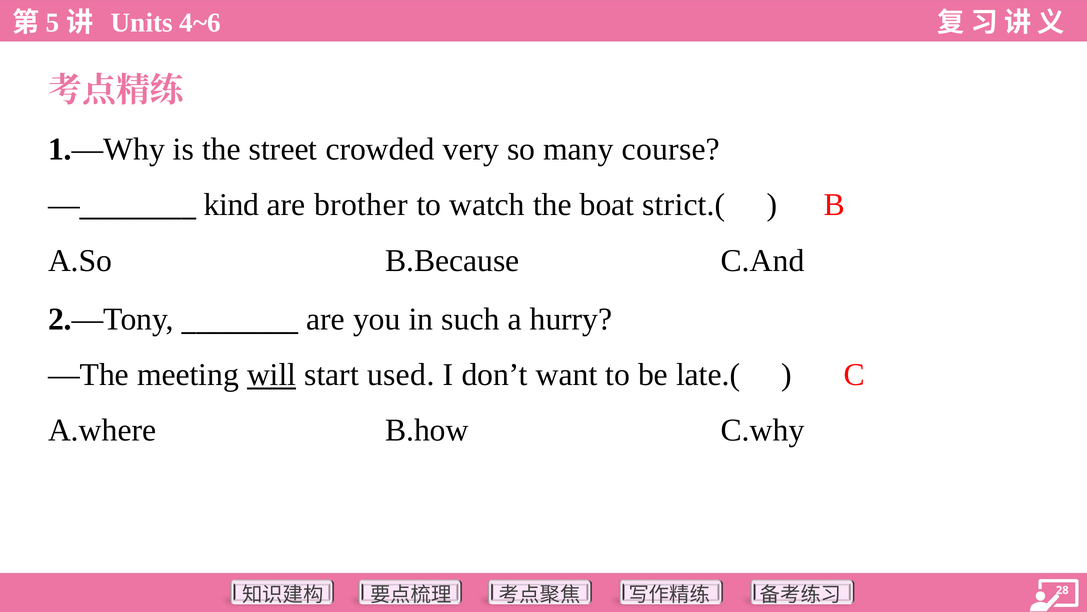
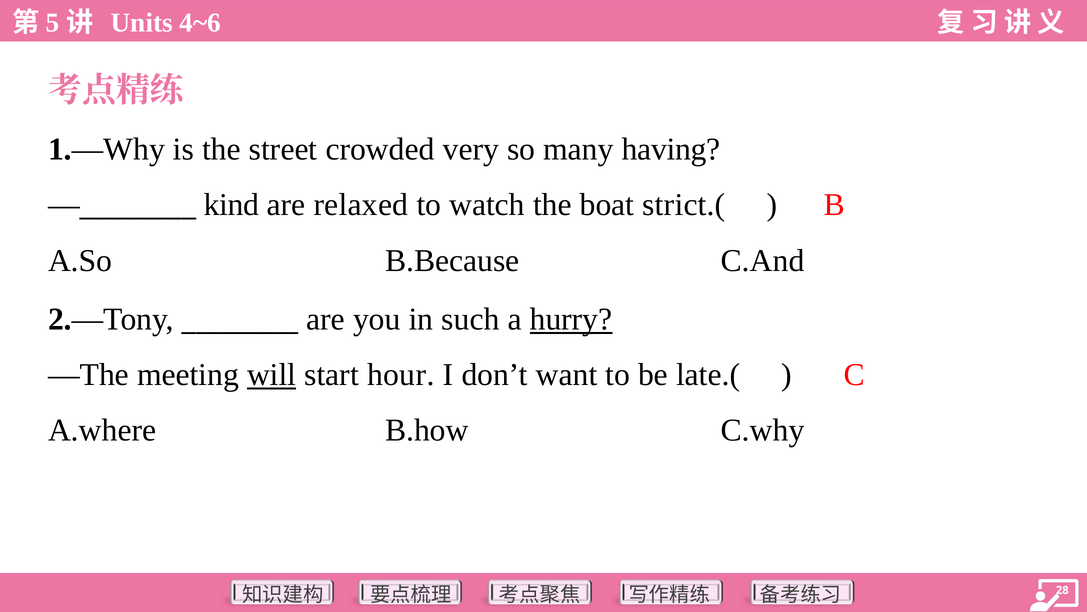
course: course -> having (671, 149)
brother: brother -> relaxed (361, 204)
hurry underline: none -> present (571, 319)
used: used -> hour (401, 374)
